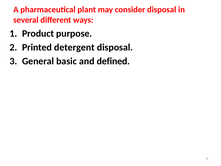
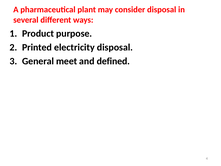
detergent: detergent -> electricity (74, 47)
basic: basic -> meet (67, 61)
